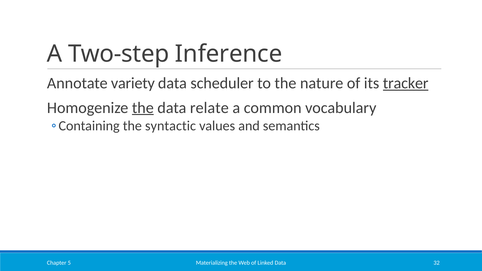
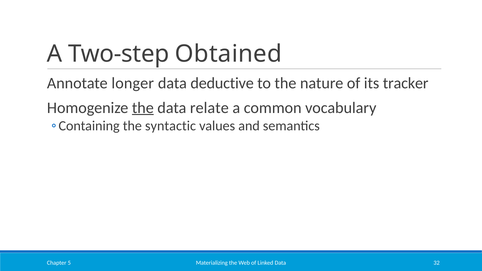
Inference: Inference -> Obtained (228, 54)
variety: variety -> longer (133, 83)
scheduler: scheduler -> deductive (222, 83)
tracker underline: present -> none (406, 83)
